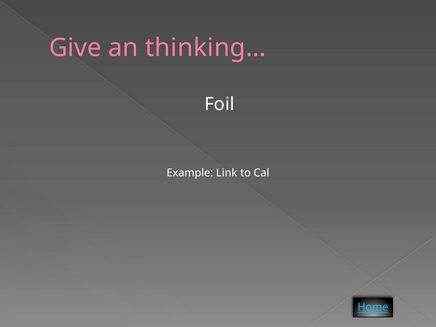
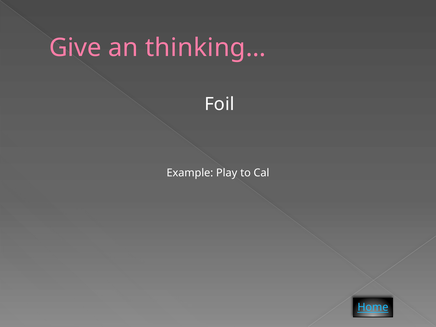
Link: Link -> Play (227, 173)
